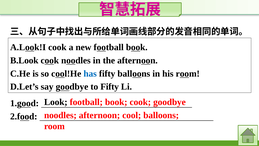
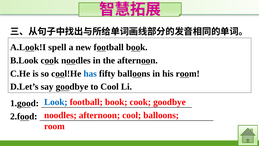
A.Look!I cook: cook -> spell (57, 47)
to Fifty: Fifty -> Cool (110, 87)
Look colour: black -> blue (56, 102)
